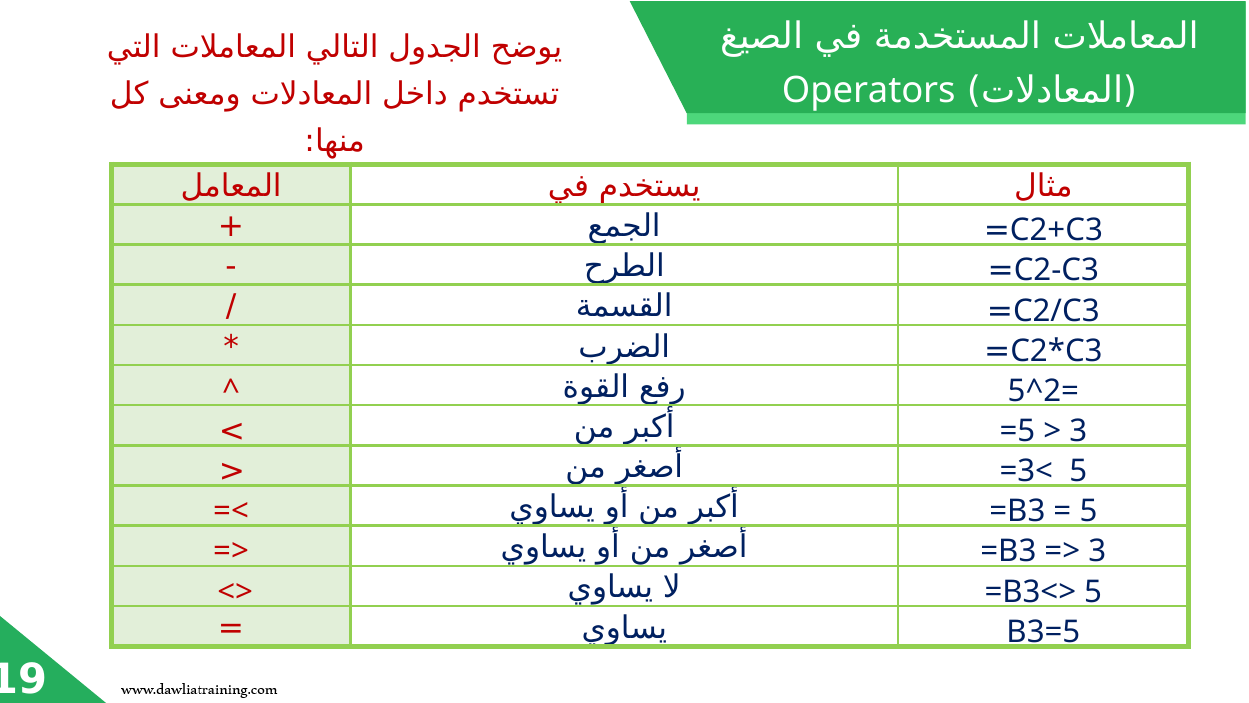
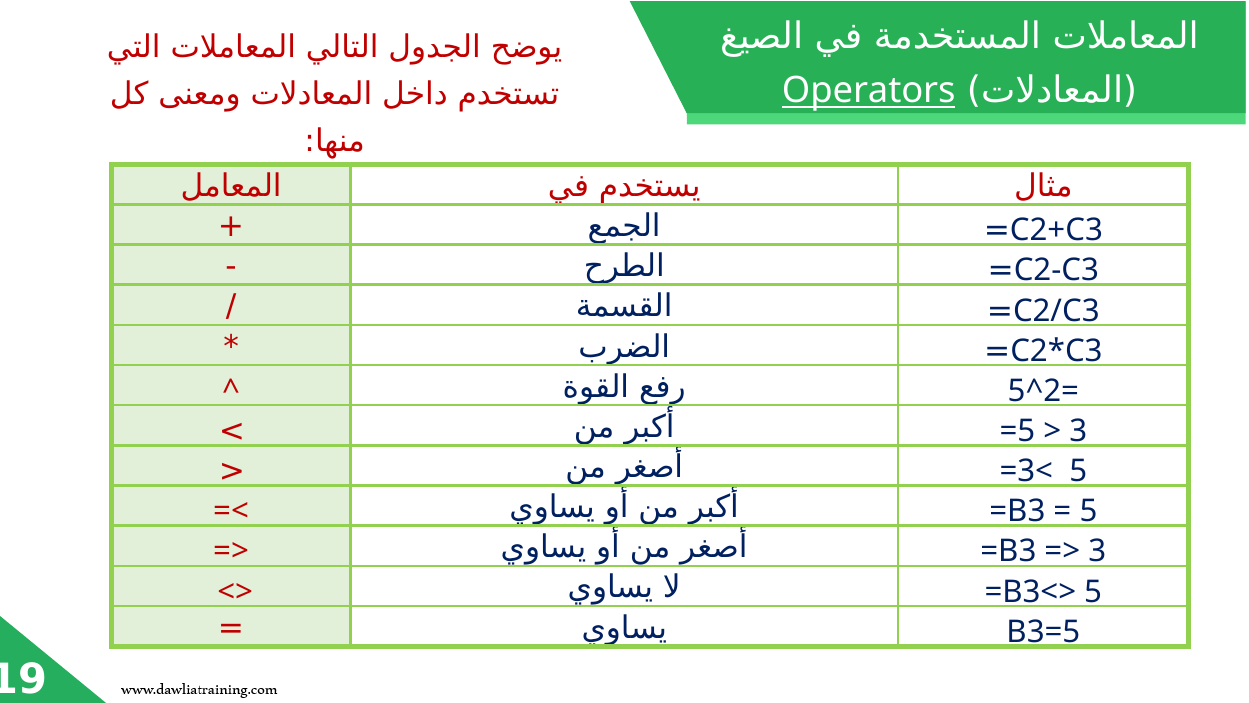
Operators underline: none -> present (869, 91)
